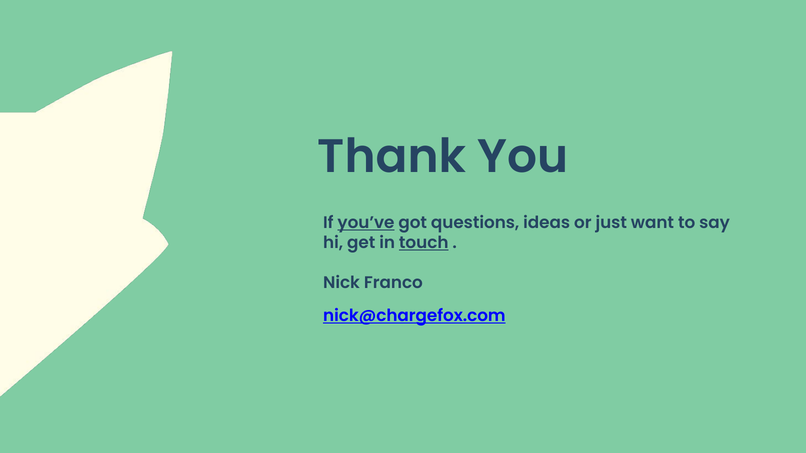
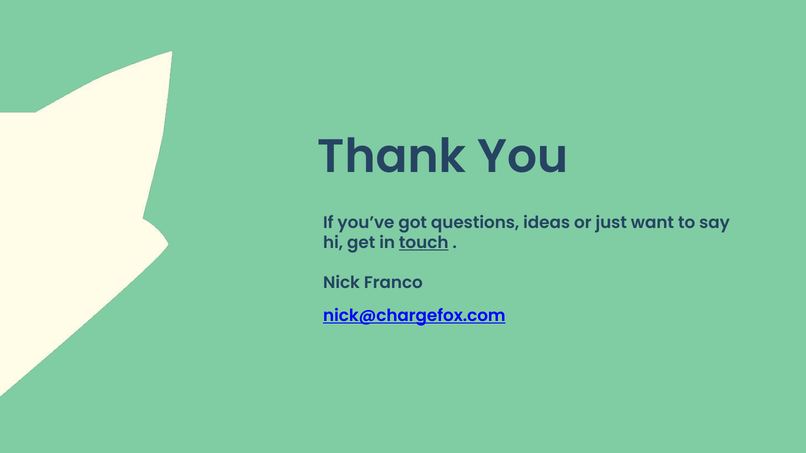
you’ve underline: present -> none (366, 223)
